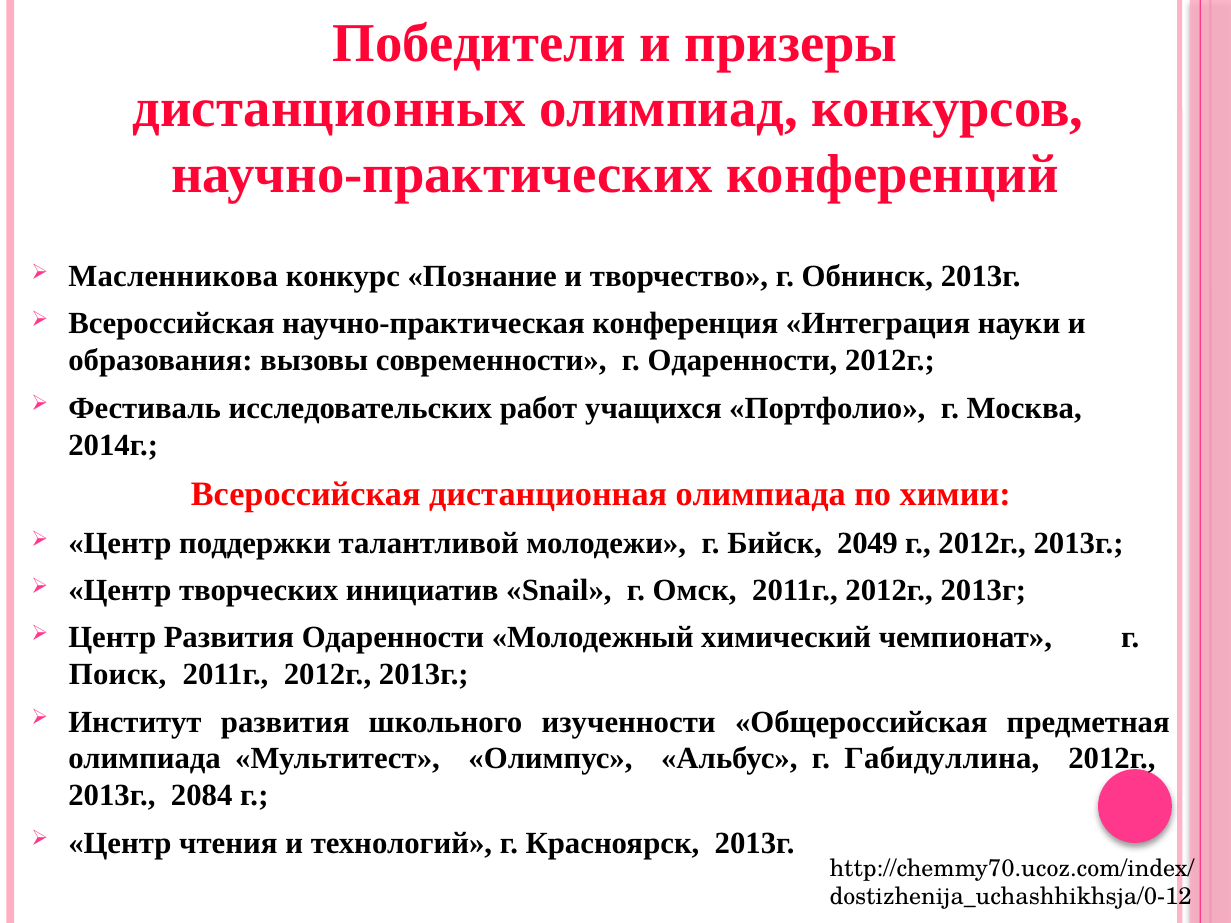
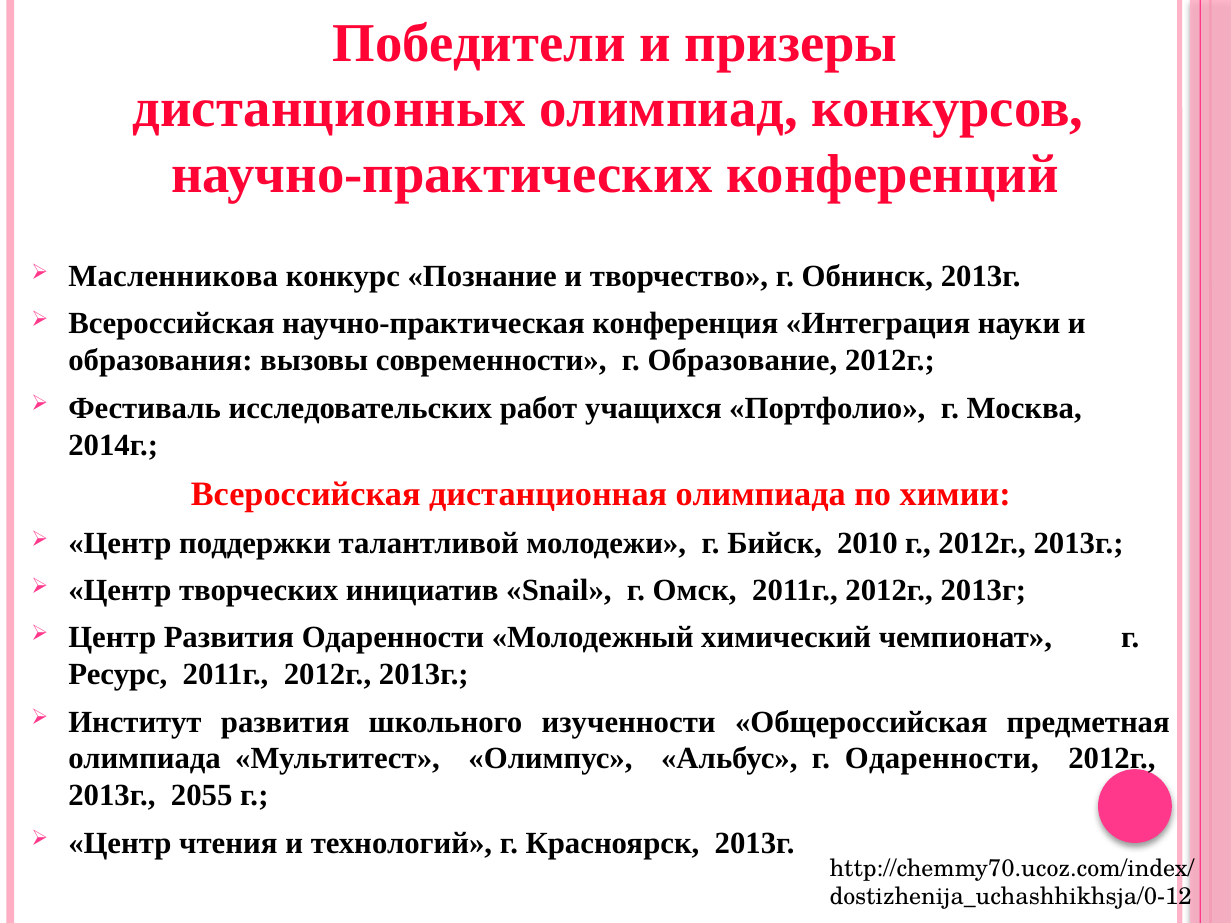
г Одаренности: Одаренности -> Образование (742, 361)
2049: 2049 -> 2010 (868, 544)
Поиск: Поиск -> Ресурс (118, 675)
г Габидуллина: Габидуллина -> Одаренности (942, 759)
2084: 2084 -> 2055 (202, 796)
